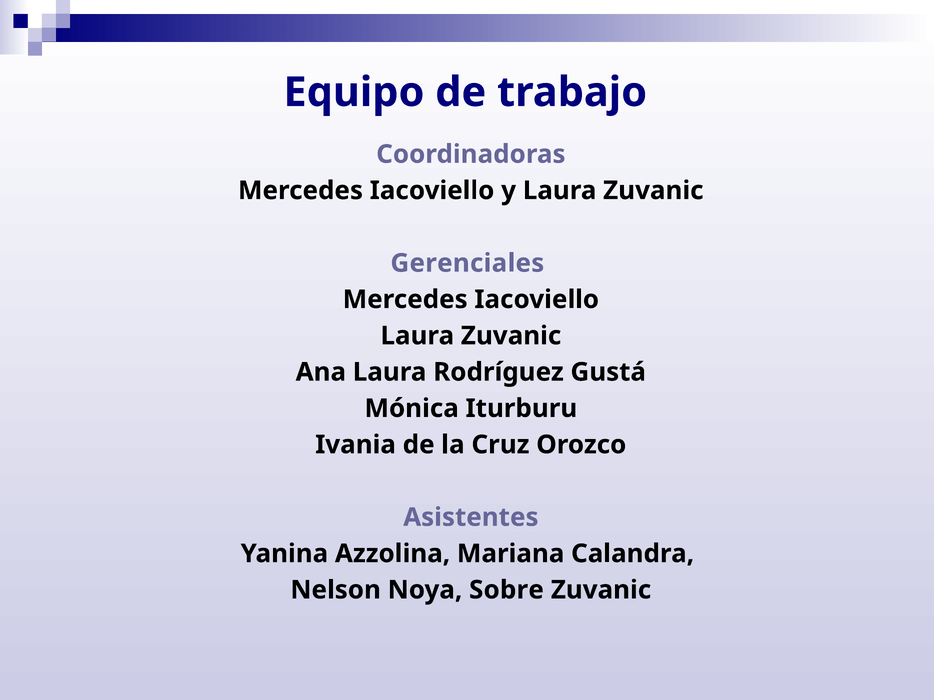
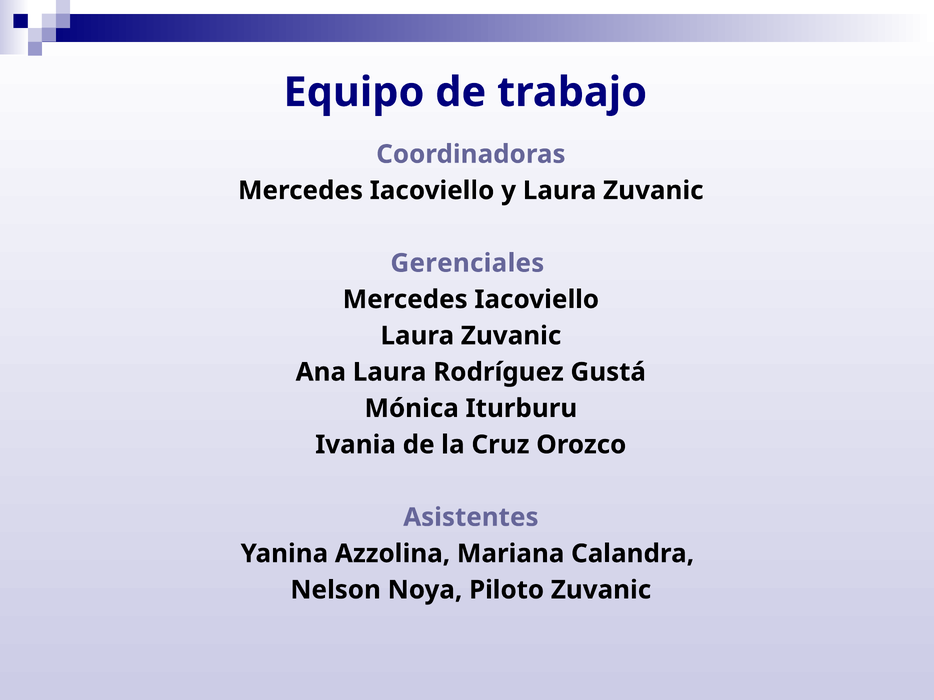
Sobre: Sobre -> Piloto (507, 590)
